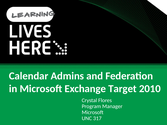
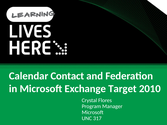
Admins: Admins -> Contact (67, 76)
